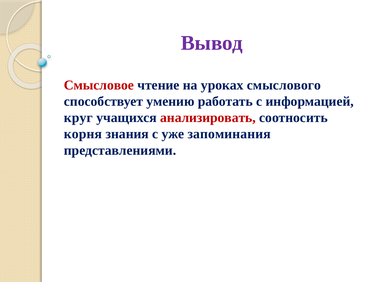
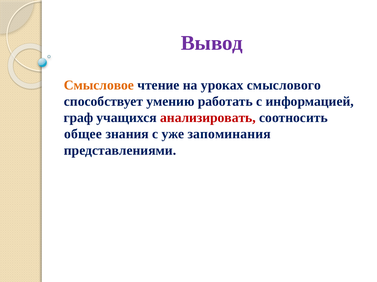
Смысловое colour: red -> orange (99, 85)
круг: круг -> граф (78, 118)
корня: корня -> общее (83, 134)
